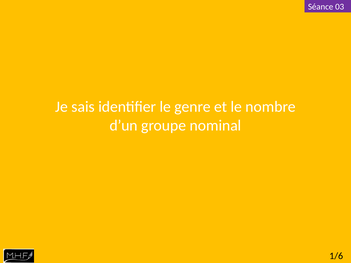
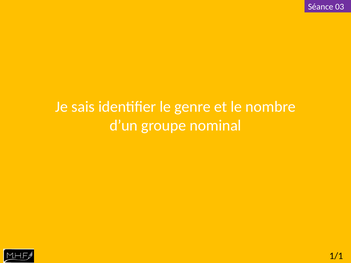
1/6: 1/6 -> 1/1 (336, 256)
